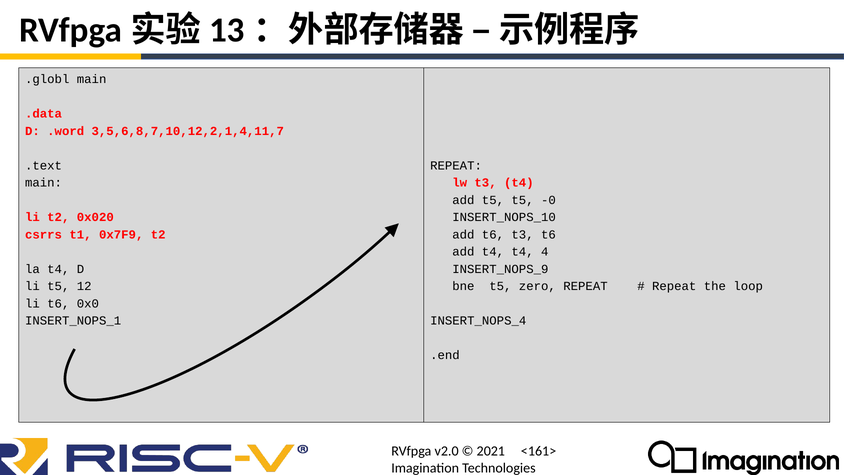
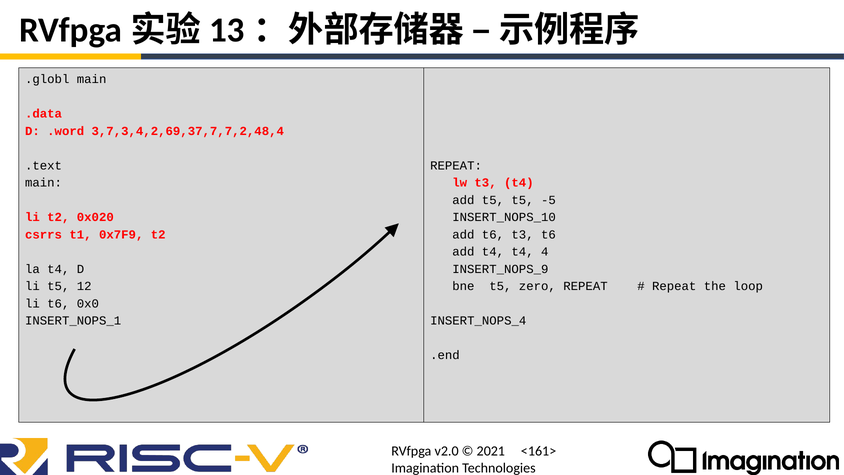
3,5,6,8,7,10,12,2,1,4,11,7: 3,5,6,8,7,10,12,2,1,4,11,7 -> 3,7,3,4,2,69,37,7,7,2,48,4 (188, 131)
-0: -0 -> -5 (548, 200)
